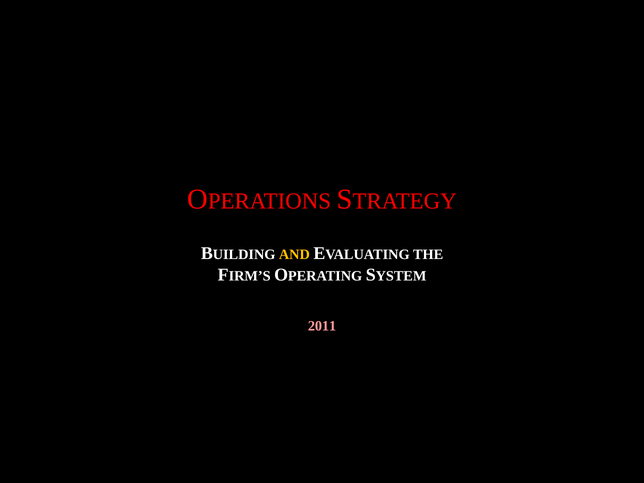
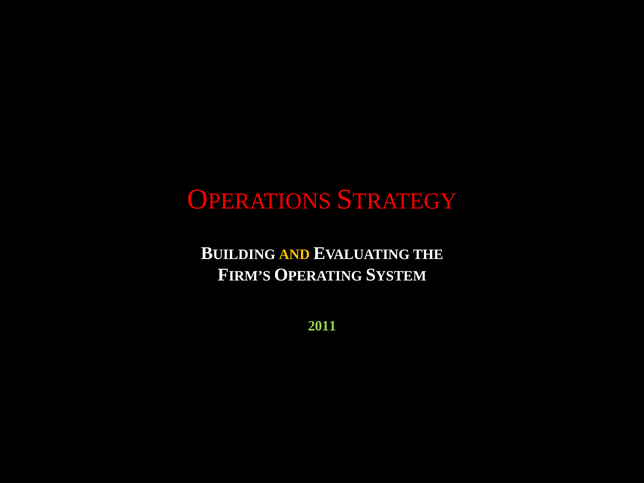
2011 colour: pink -> light green (322, 326)
